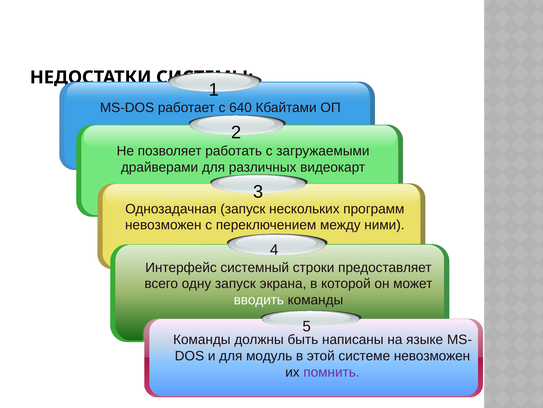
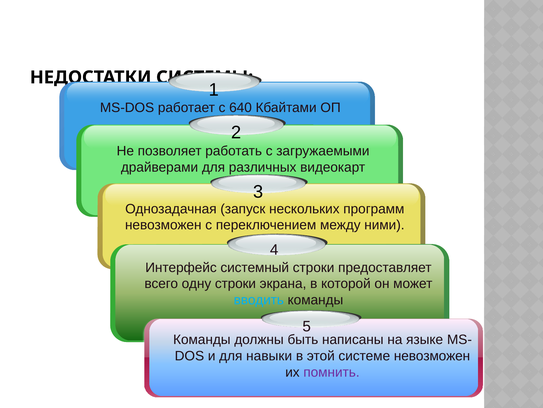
одну запуск: запуск -> строки (235, 283)
вводить colour: white -> light blue (259, 300)
модуль: модуль -> навыки (269, 355)
